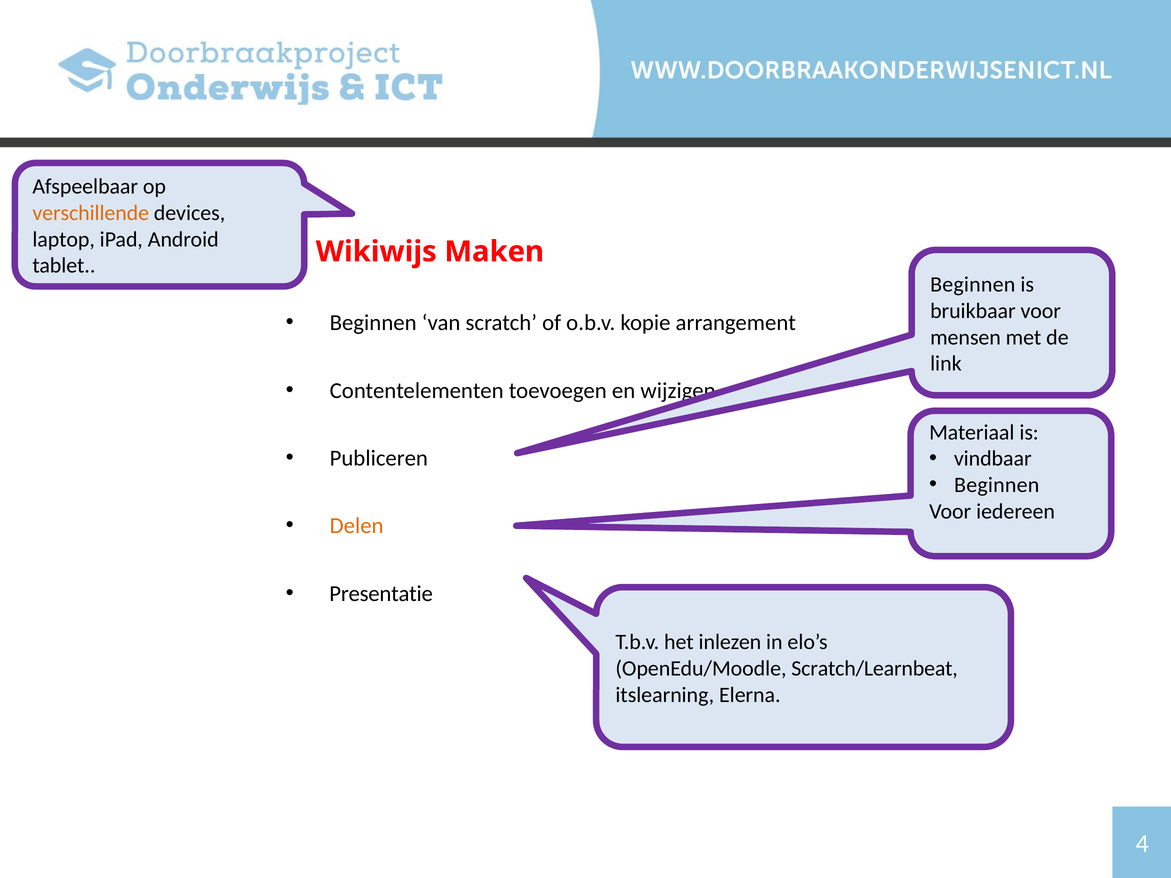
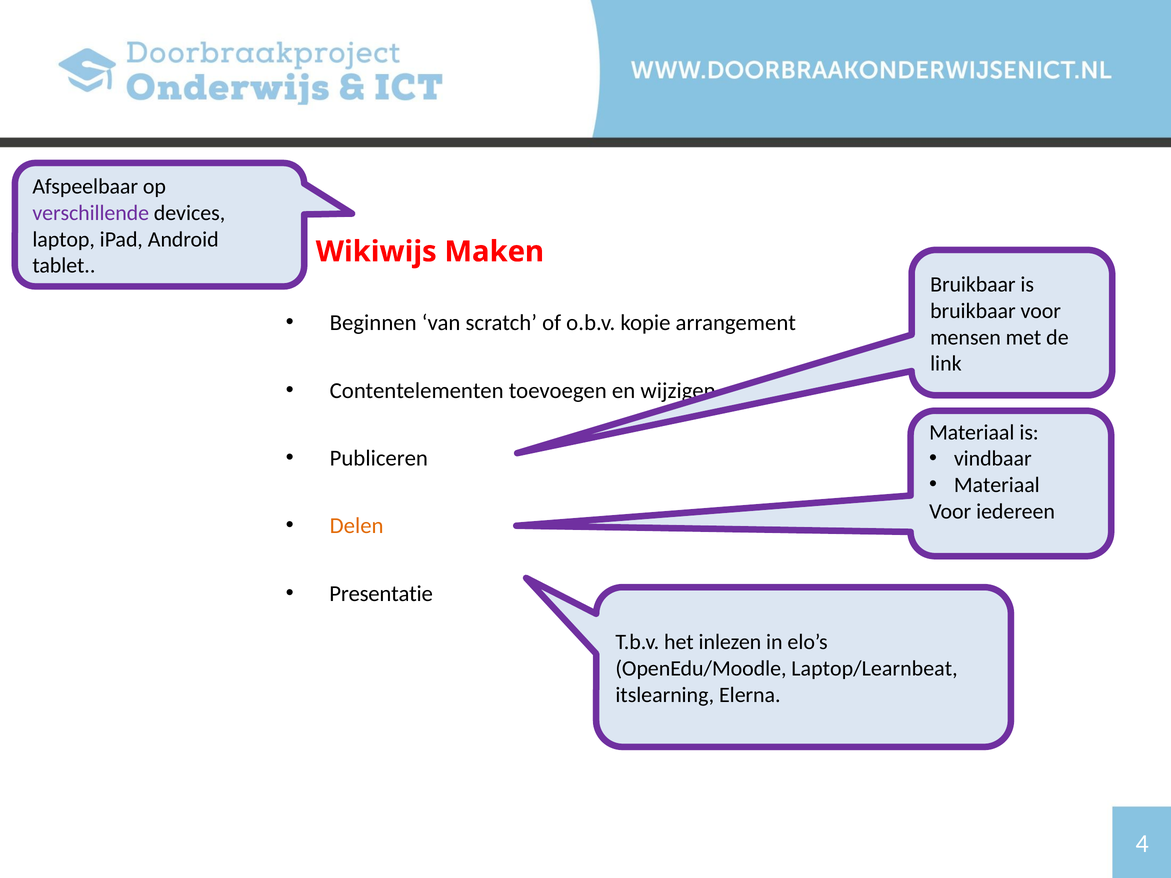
verschillende colour: orange -> purple (91, 213)
Beginnen: Beginnen -> Bruikbaar (973, 285)
Beginnen: Beginnen -> Materiaal (997, 485)
Scratch/Learnbeat: Scratch/Learnbeat -> Laptop/Learnbeat (874, 669)
